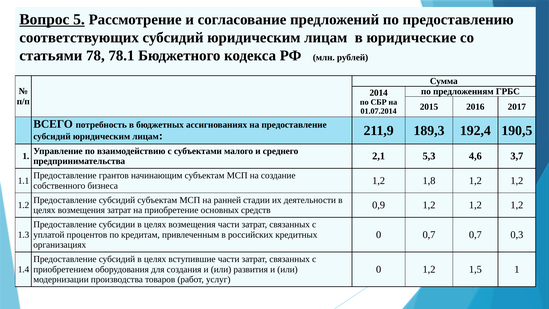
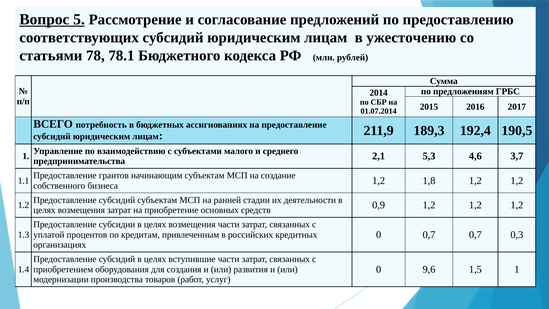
юридические: юридические -> ужесточению (411, 38)
0 1,2: 1,2 -> 9,6 (429, 269)
